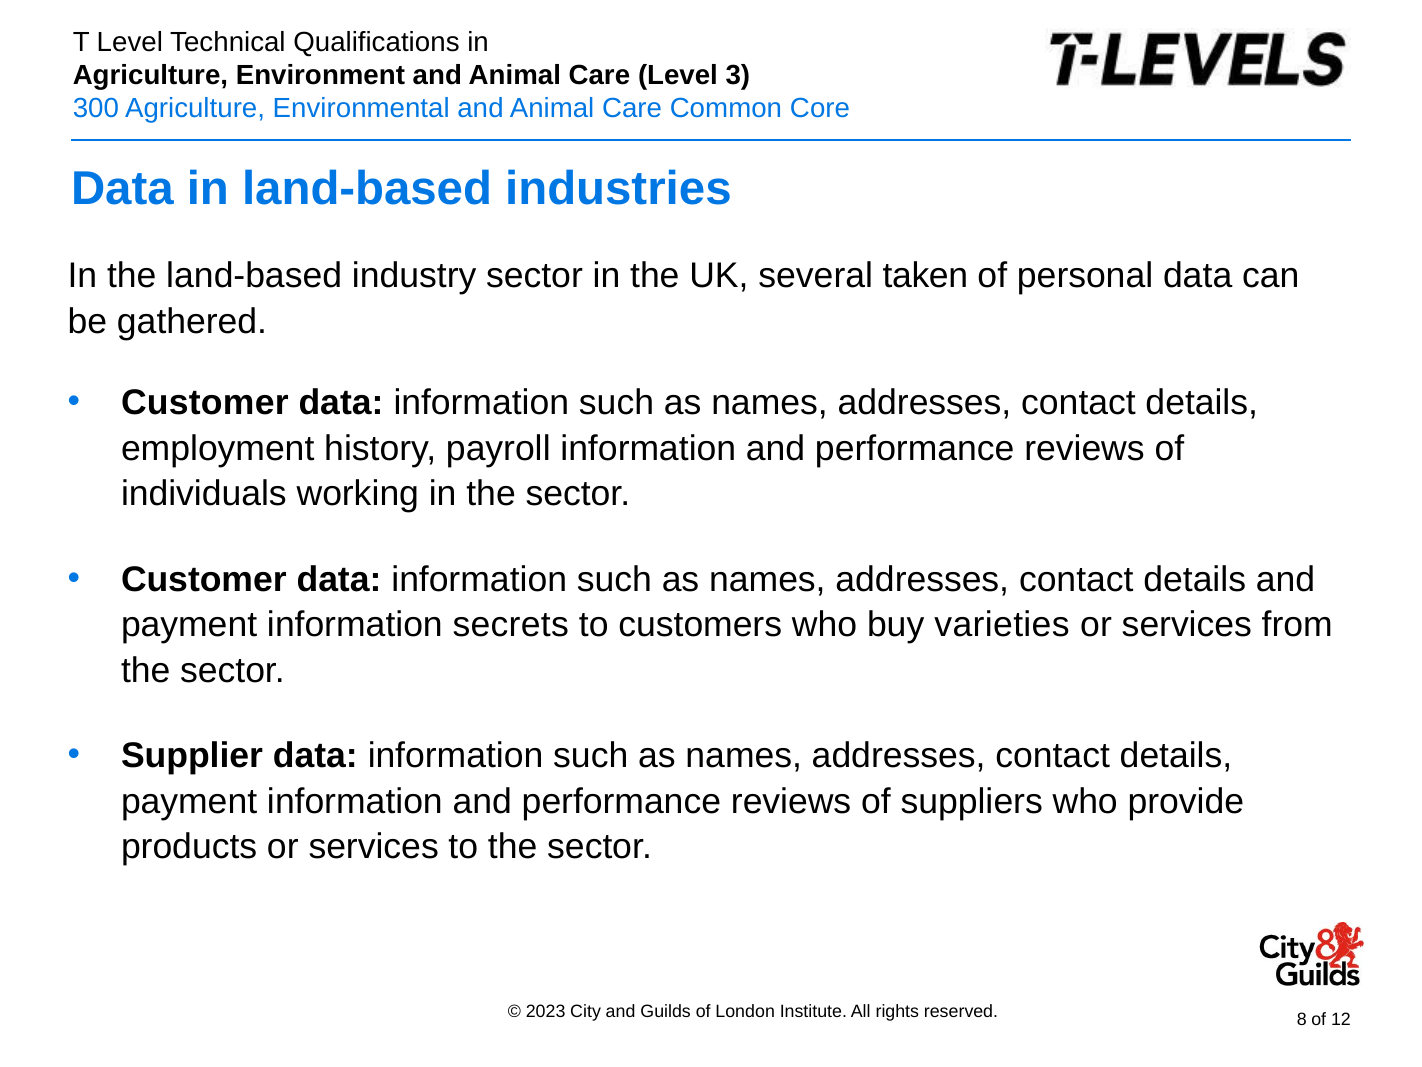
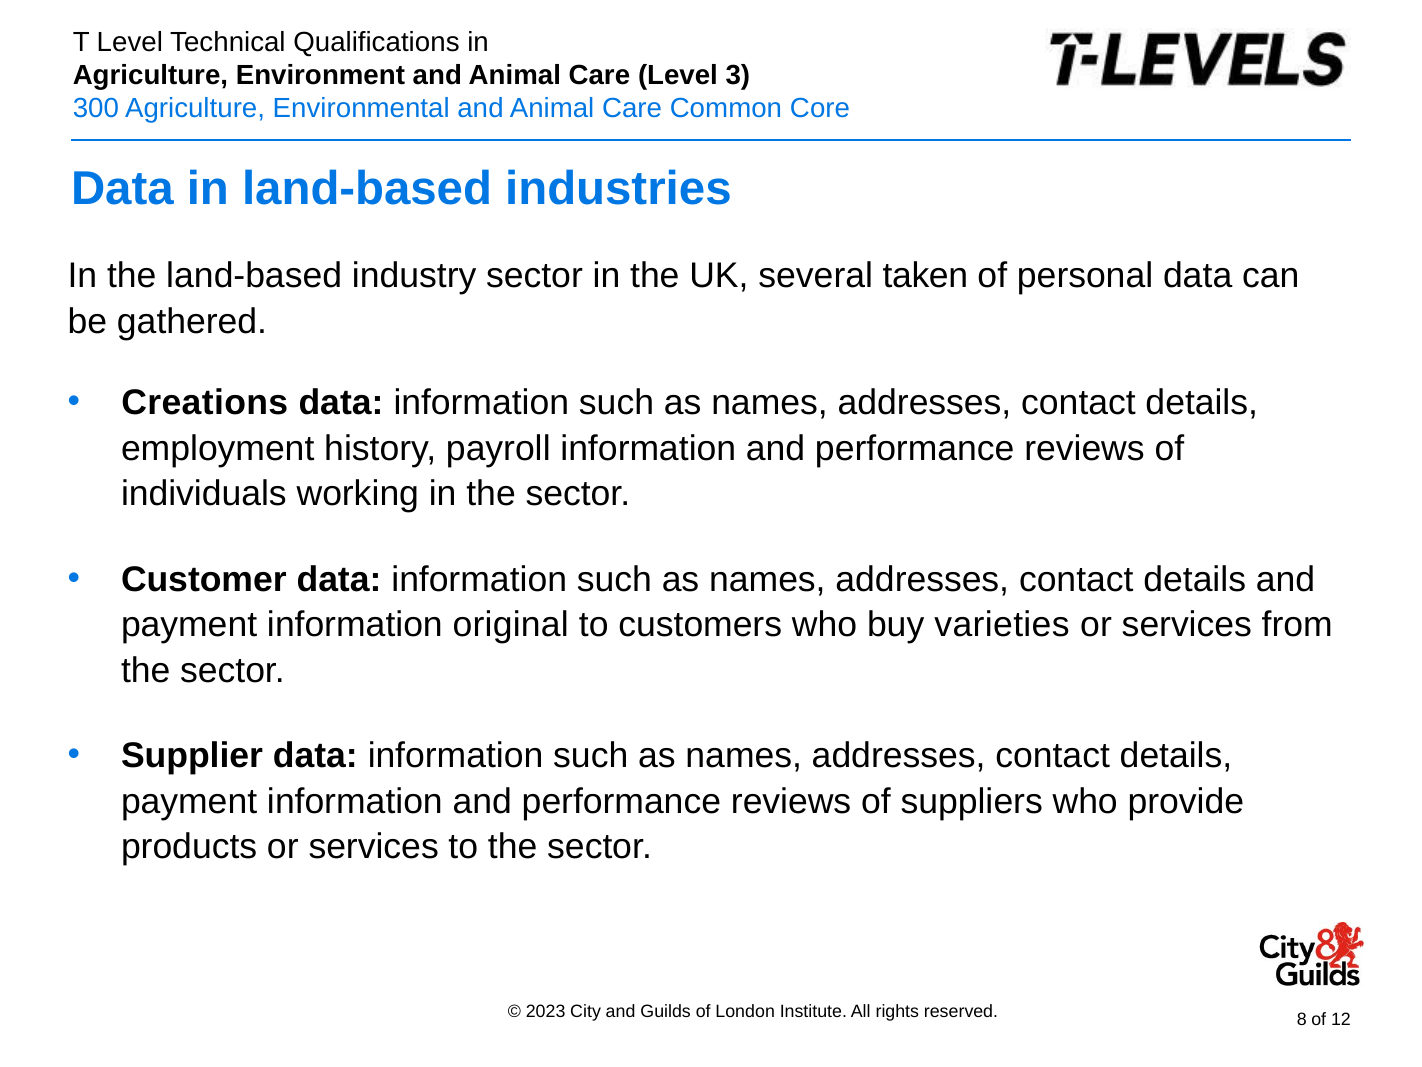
Customer: Customer -> Creations (205, 403)
secrets: secrets -> original (511, 625)
